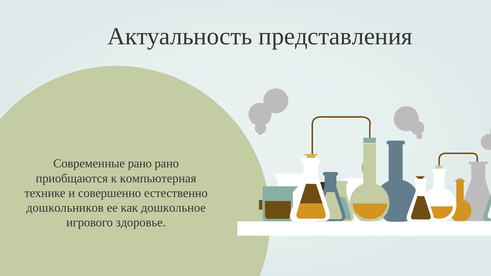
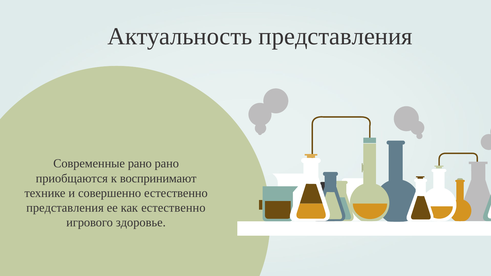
компьютерная: компьютерная -> воспринимают (158, 178)
дошкольников: дошкольников -> представления (65, 208)
как дошкольное: дошкольное -> естественно (173, 208)
